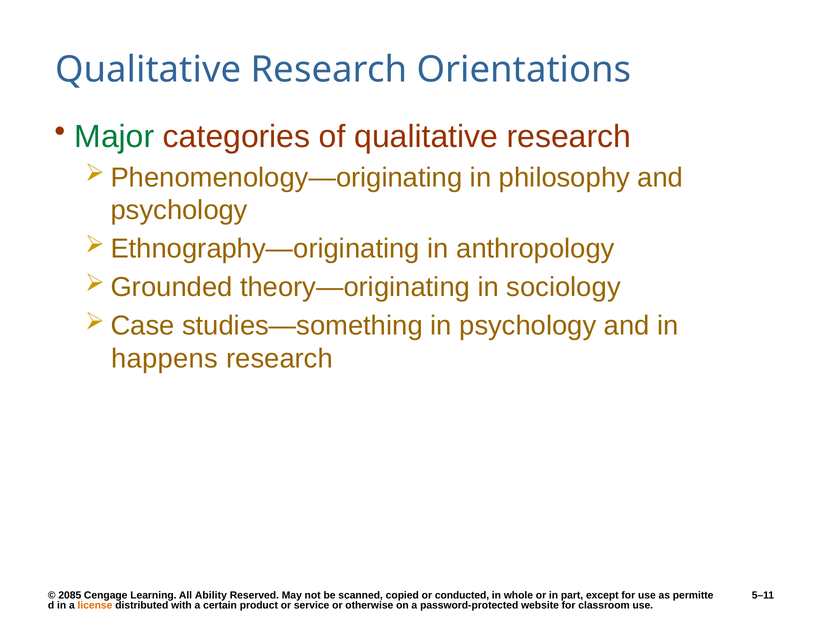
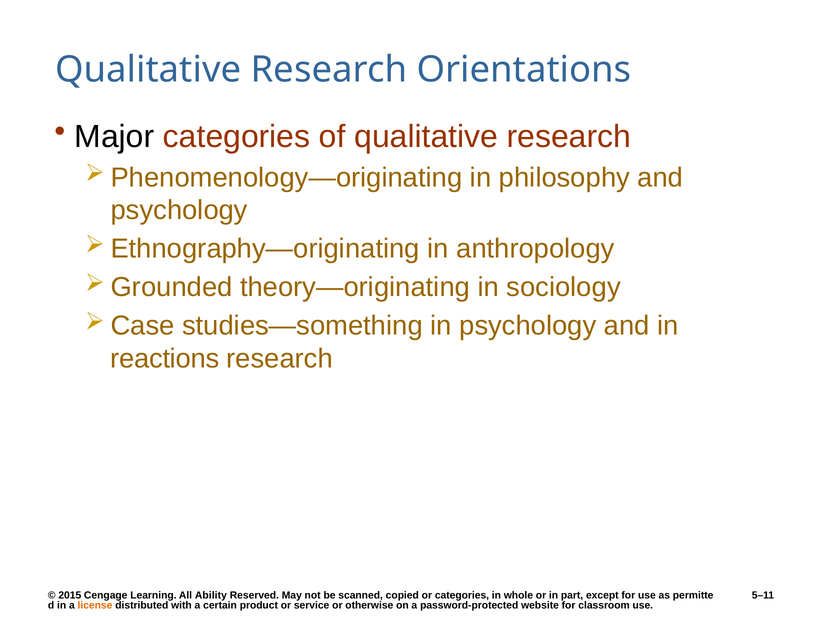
Major colour: green -> black (114, 137)
happens: happens -> reactions (165, 358)
2085: 2085 -> 2015 (70, 595)
or conducted: conducted -> categories (462, 595)
